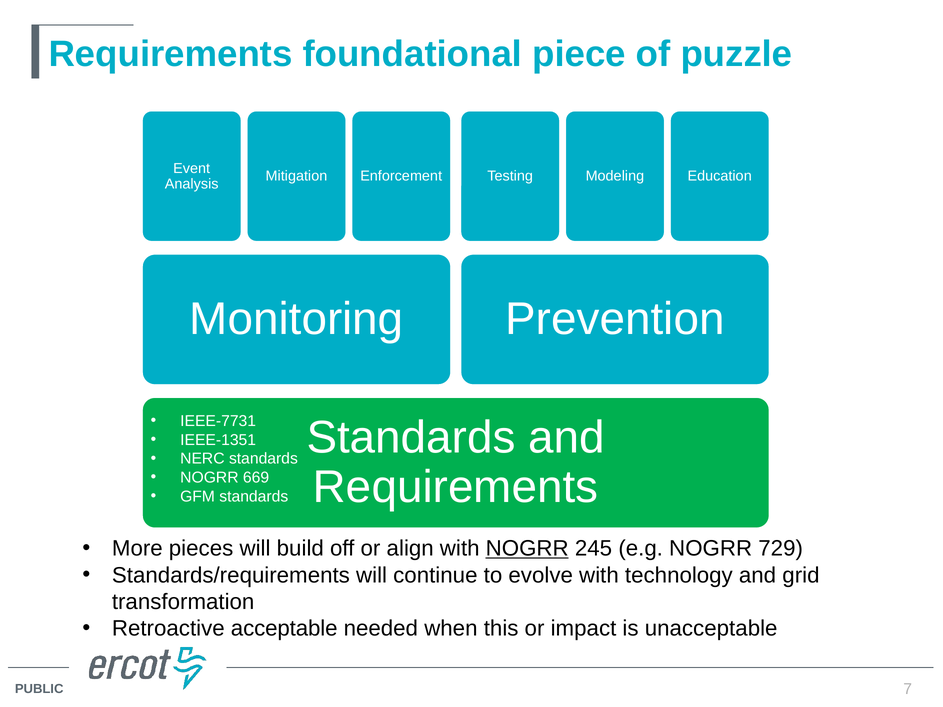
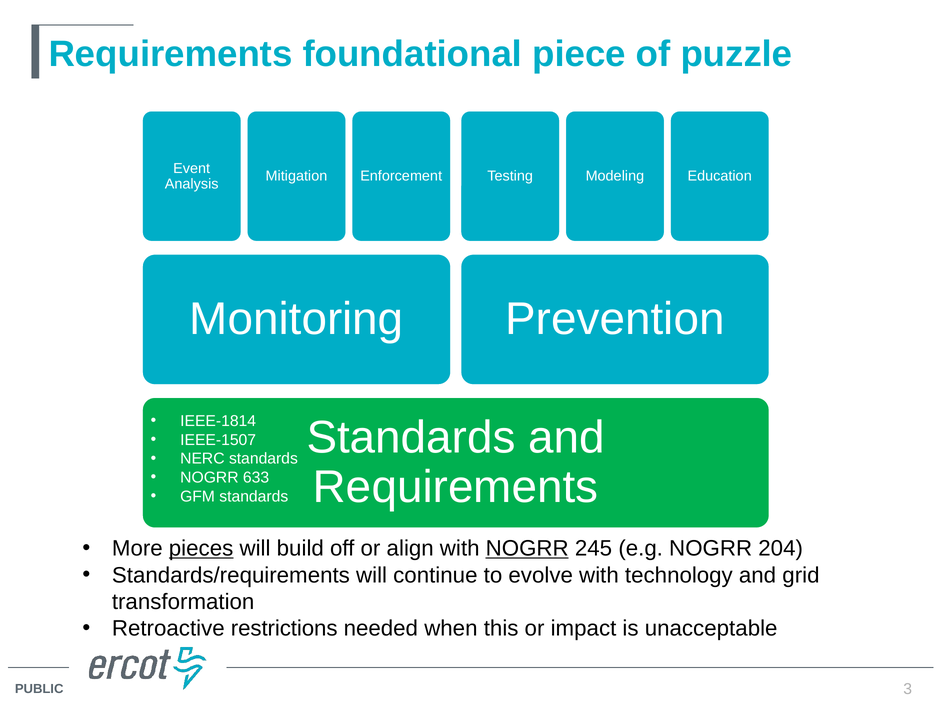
IEEE-7731: IEEE-7731 -> IEEE-1814 (218, 421)
IEEE-1351: IEEE-1351 -> IEEE-1507 (218, 440)
669: 669 -> 633 (256, 478)
pieces underline: none -> present (201, 549)
729: 729 -> 204 (781, 549)
acceptable: acceptable -> restrictions (284, 629)
7: 7 -> 3 (908, 689)
